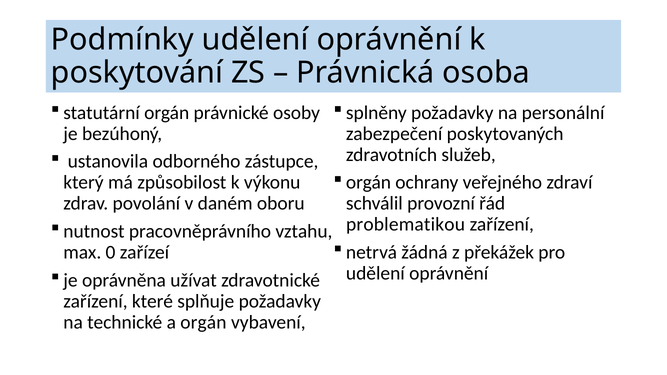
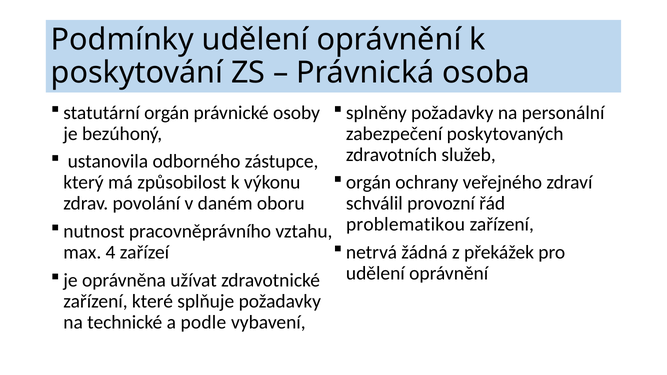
0: 0 -> 4 (111, 252)
a orgán: orgán -> podle (203, 322)
